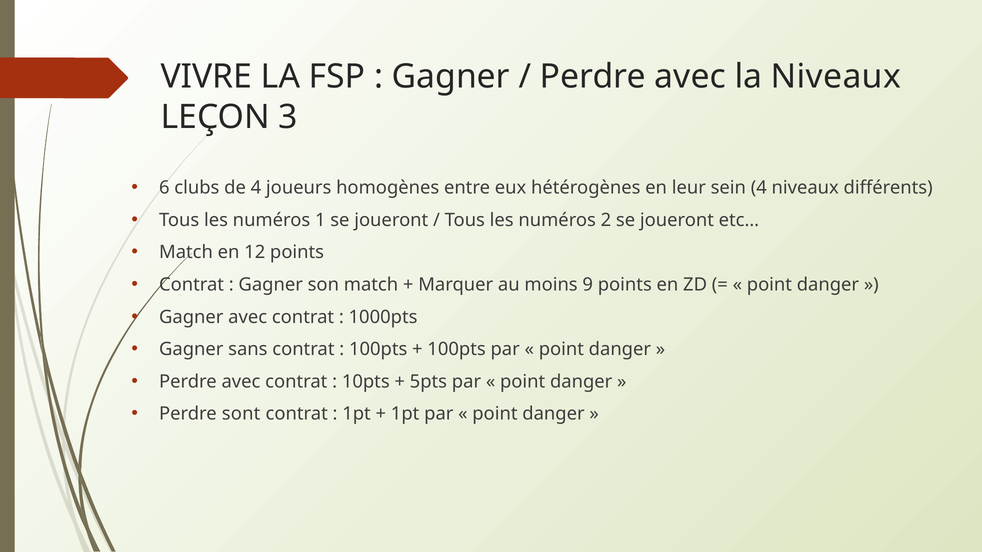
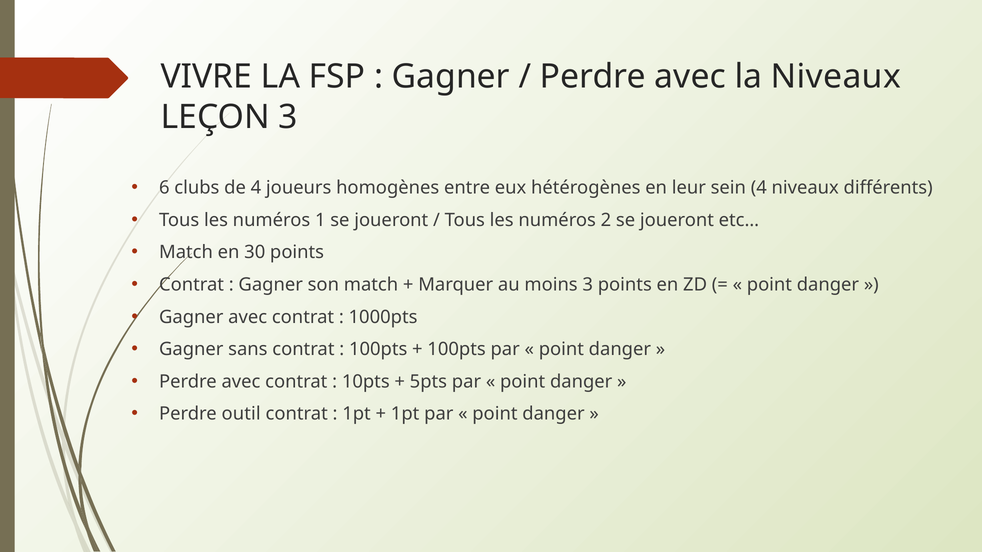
12: 12 -> 30 (255, 253)
moins 9: 9 -> 3 (588, 285)
sont: sont -> outil (241, 414)
